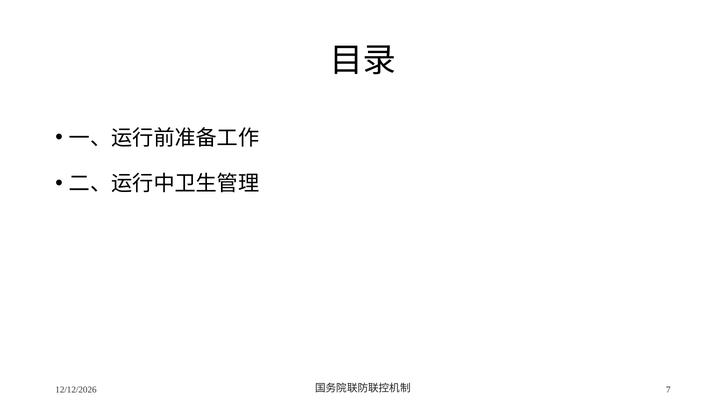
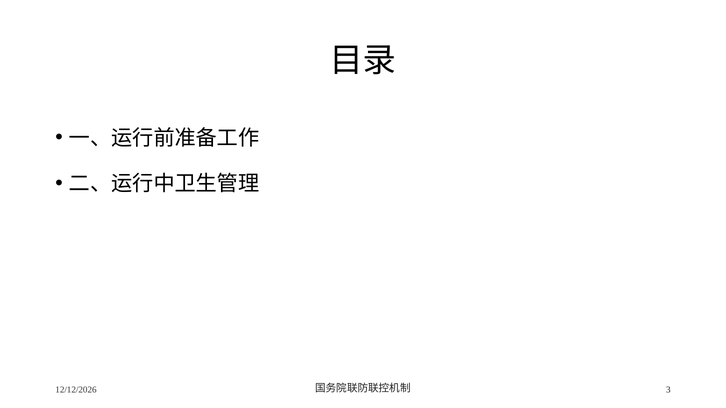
7: 7 -> 3 (668, 390)
